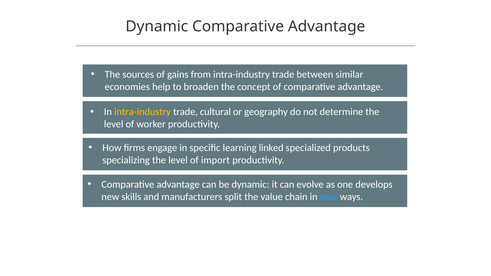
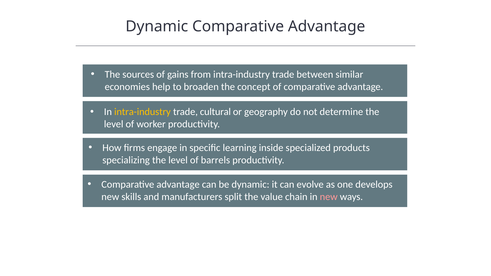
linked: linked -> inside (271, 148)
import: import -> barrels (215, 160)
new colour: light blue -> pink (329, 197)
